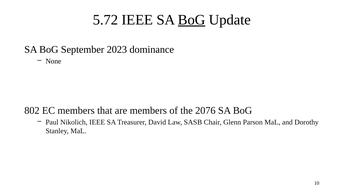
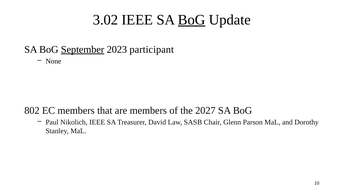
5.72: 5.72 -> 3.02 (105, 20)
September underline: none -> present (83, 49)
dominance: dominance -> participant (152, 49)
2076: 2076 -> 2027 (205, 110)
